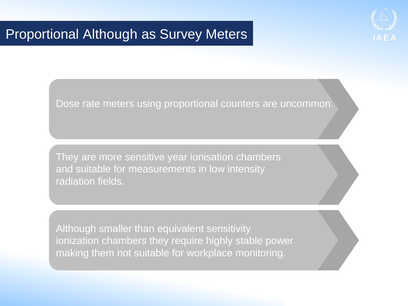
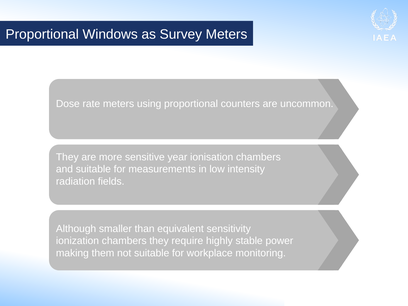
Proportional Although: Although -> Windows (110, 34)
